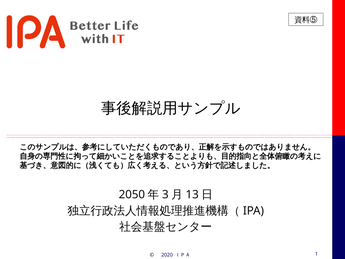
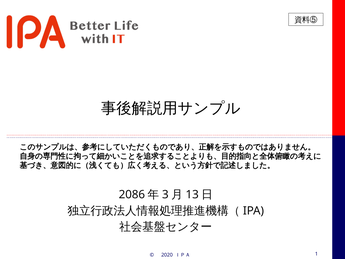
2050: 2050 -> 2086 (132, 194)
